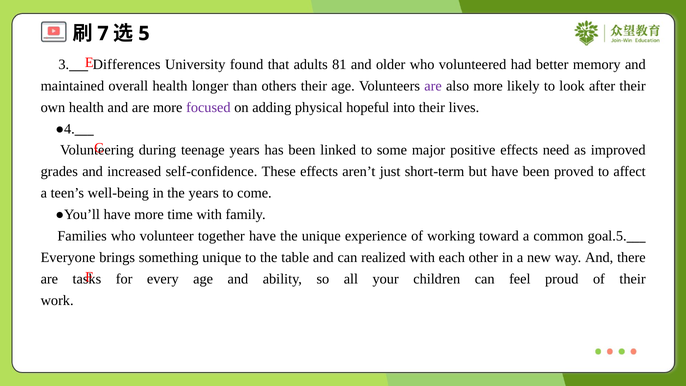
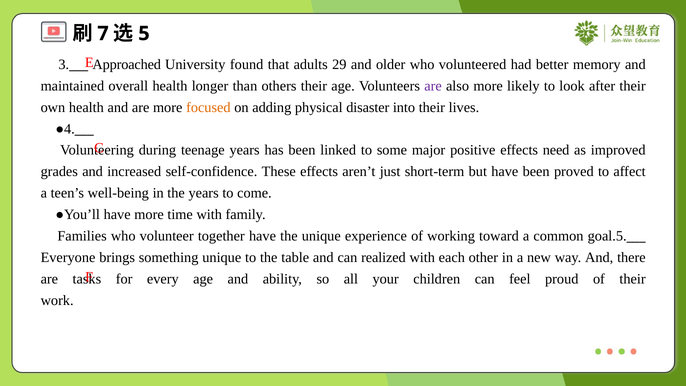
Differences: Differences -> Approached (127, 64)
81: 81 -> 29 (339, 64)
focused colour: purple -> orange (208, 107)
hopeful: hopeful -> disaster (368, 107)
